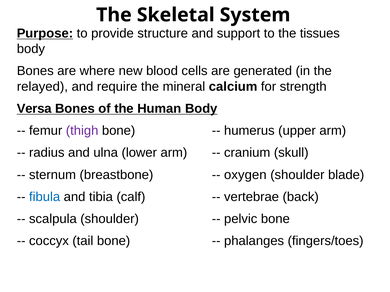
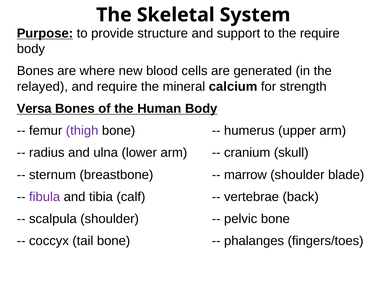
the tissues: tissues -> require (320, 33)
oxygen: oxygen -> marrow (245, 175)
fibula colour: blue -> purple (45, 197)
